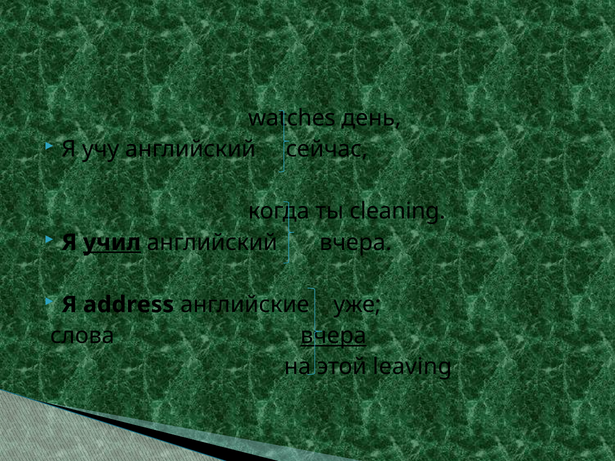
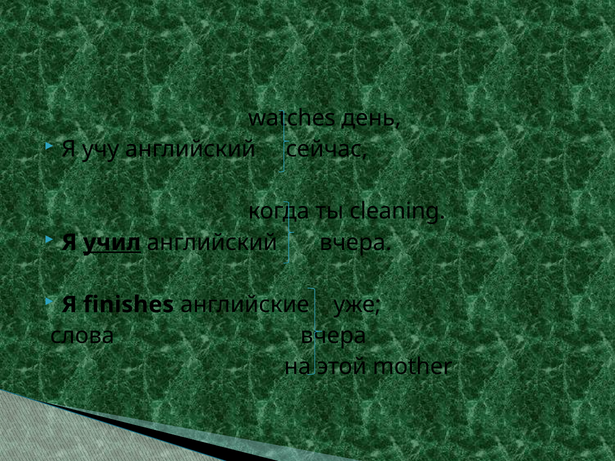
address: address -> finishes (129, 305)
вчера underline: present -> none (333, 336)
leaving: leaving -> mother (413, 367)
